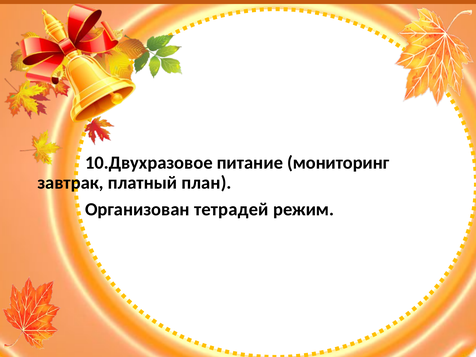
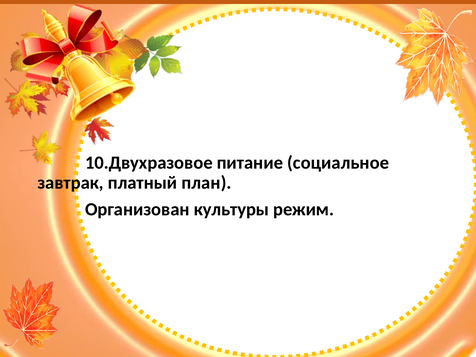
мониторинг: мониторинг -> социальное (338, 163)
тетрадей: тетрадей -> культуры (231, 209)
